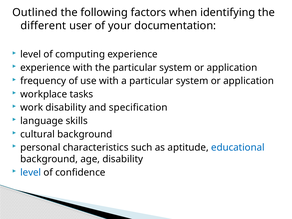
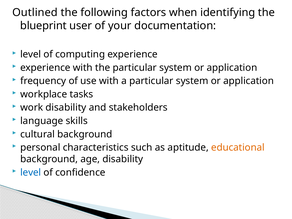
different: different -> blueprint (43, 26)
specification: specification -> stakeholders (138, 108)
educational colour: blue -> orange (238, 147)
